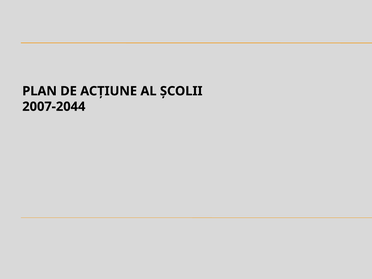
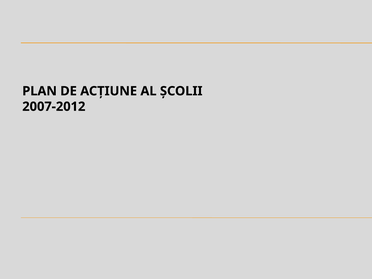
2007-2044: 2007-2044 -> 2007-2012 (54, 107)
